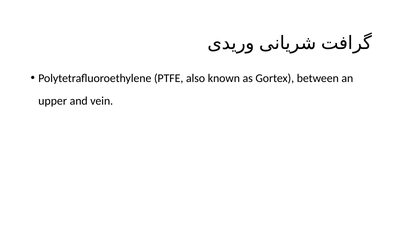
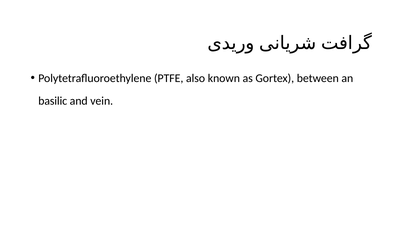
upper: upper -> basilic (53, 101)
